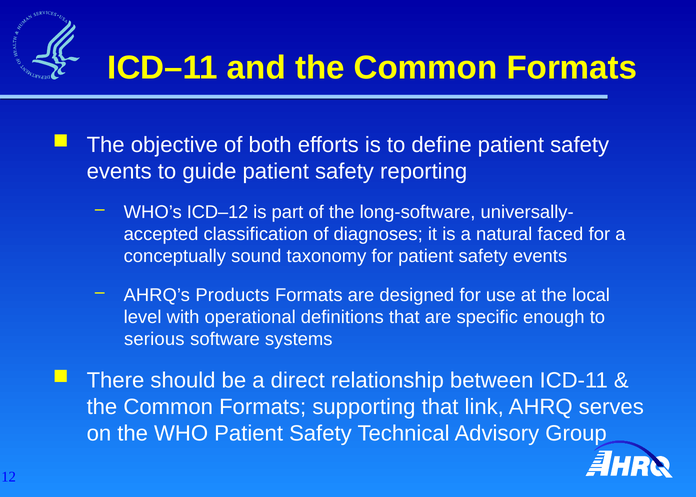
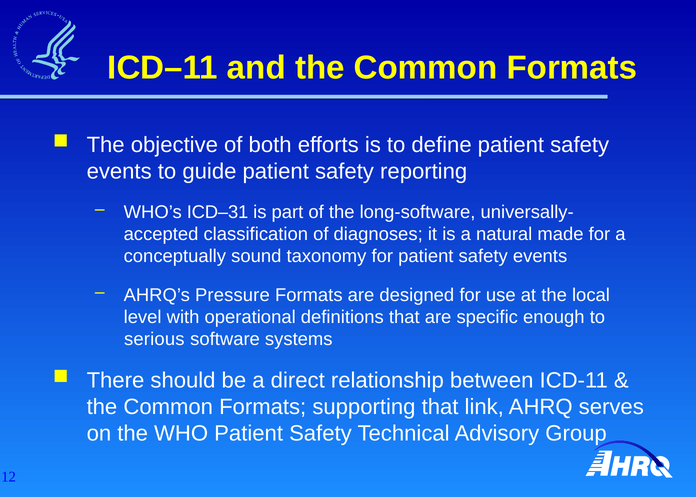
ICD–12: ICD–12 -> ICD–31 (218, 212)
faced: faced -> made (561, 234)
Products: Products -> Pressure (232, 295)
